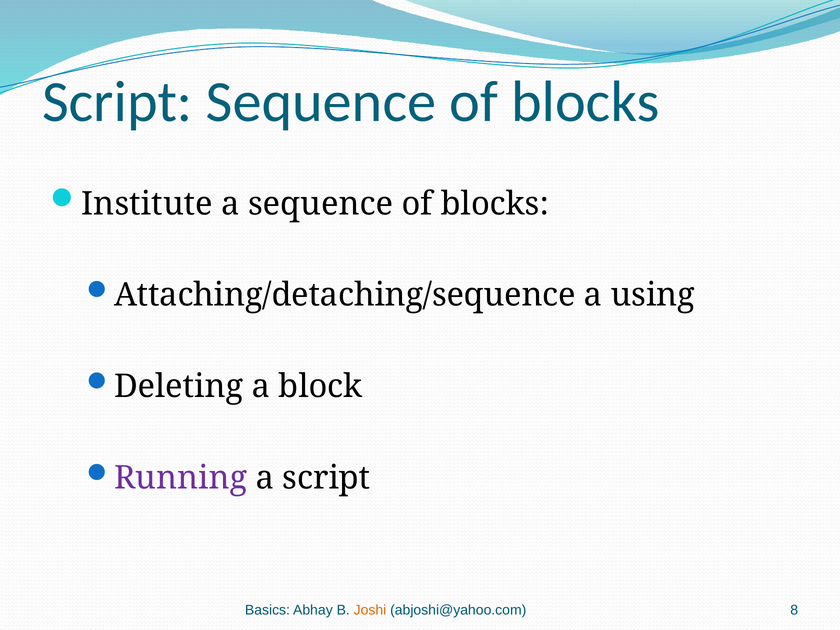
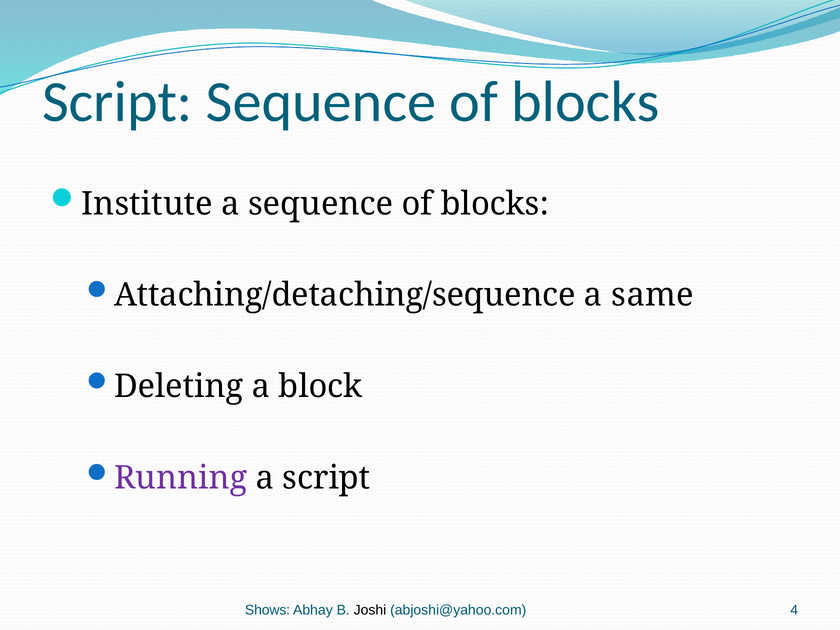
using: using -> same (653, 295)
Basics: Basics -> Shows (268, 610)
Joshi colour: orange -> black (370, 610)
8: 8 -> 4 (794, 610)
